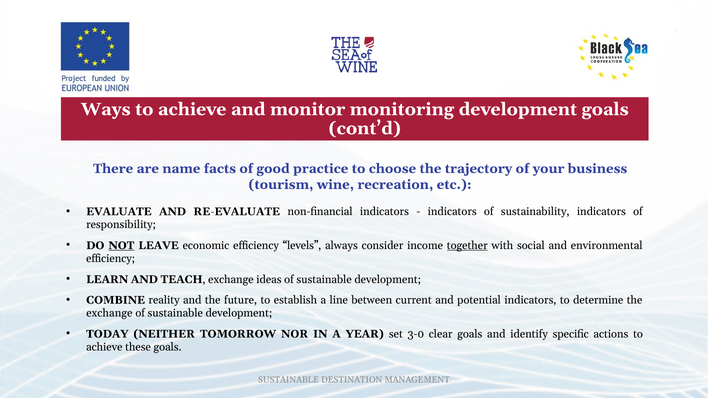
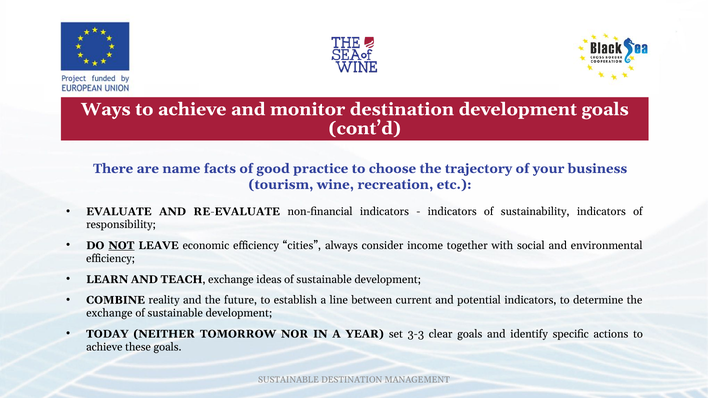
monitor monitoring: monitoring -> destination (402, 109)
levels: levels -> cities (302, 246)
together underline: present -> none (467, 246)
3-0: 3-0 -> 3-3 (416, 334)
